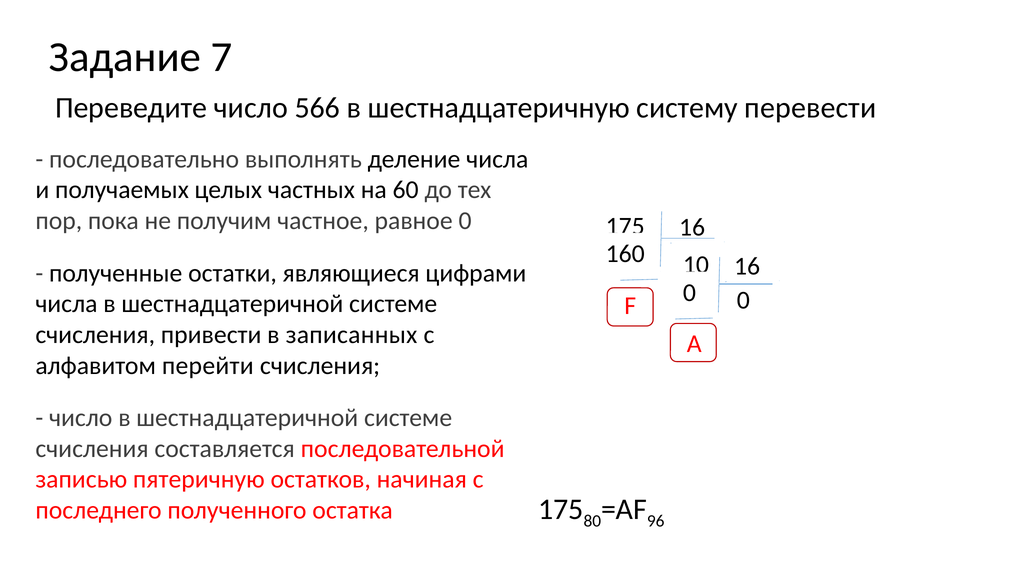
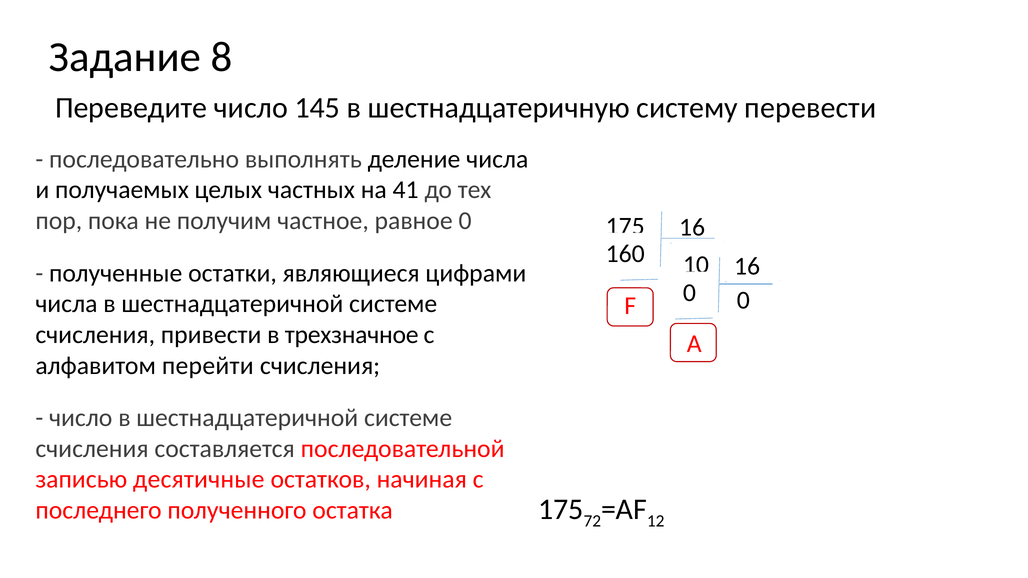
7: 7 -> 8 (222, 57)
566: 566 -> 145 (317, 108)
60: 60 -> 41 (406, 190)
записанных: записанных -> трехзначное (352, 335)
пятеричную: пятеричную -> десятичные (199, 480)
80: 80 -> 72 (592, 521)
96: 96 -> 12 (656, 521)
